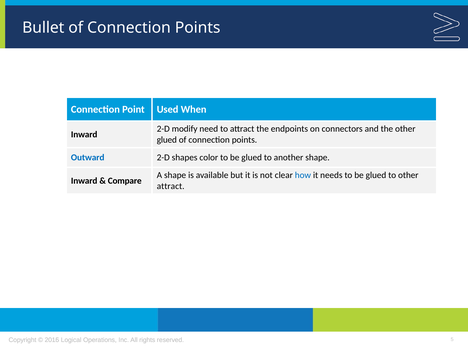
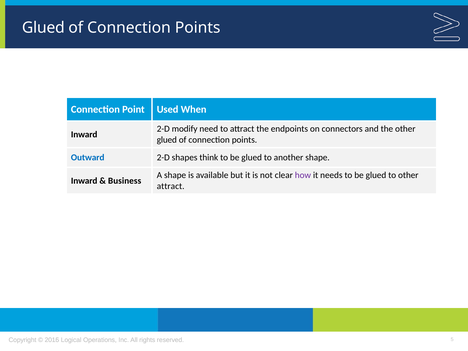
Bullet: Bullet -> Glued (43, 28)
color: color -> think (209, 158)
how colour: blue -> purple (303, 175)
Compare: Compare -> Business (125, 181)
